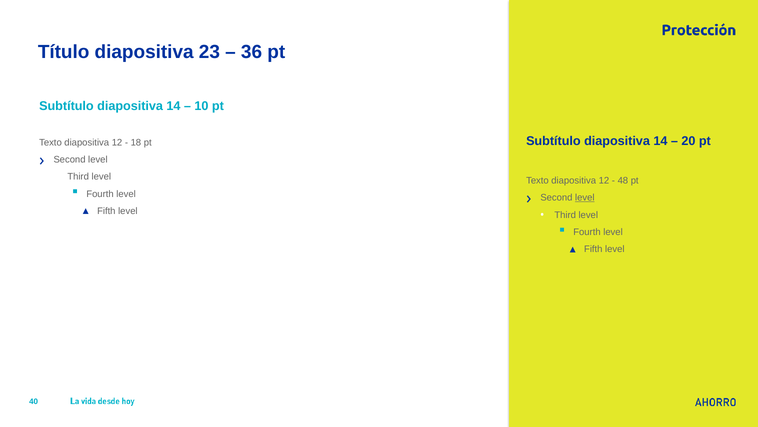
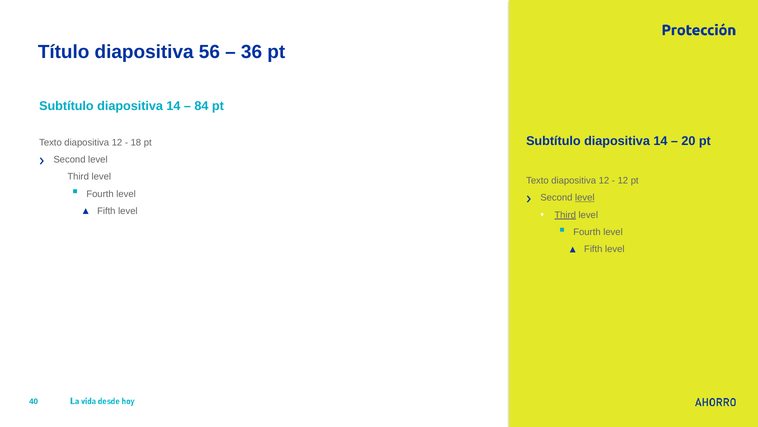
23: 23 -> 56 (209, 52)
10: 10 -> 84 (201, 106)
48: 48 -> 12 (623, 180)
Third underline: none -> present (565, 215)
